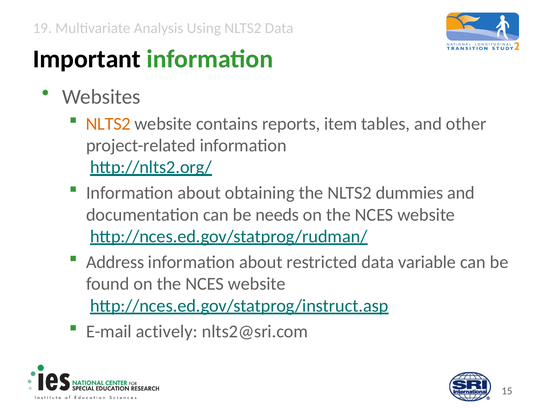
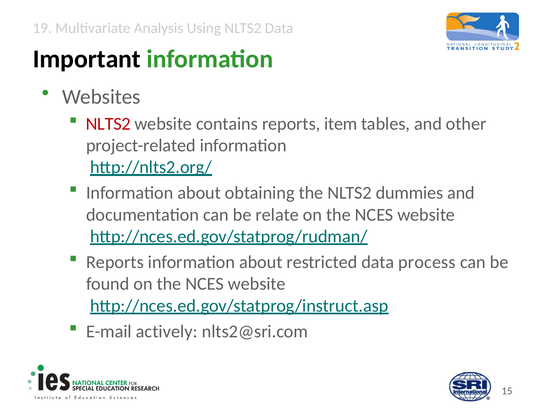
NLTS2 colour: orange -> red (108, 124)
needs: needs -> relate (277, 215)
Address: Address -> Reports (115, 263)
variable: variable -> process (427, 263)
